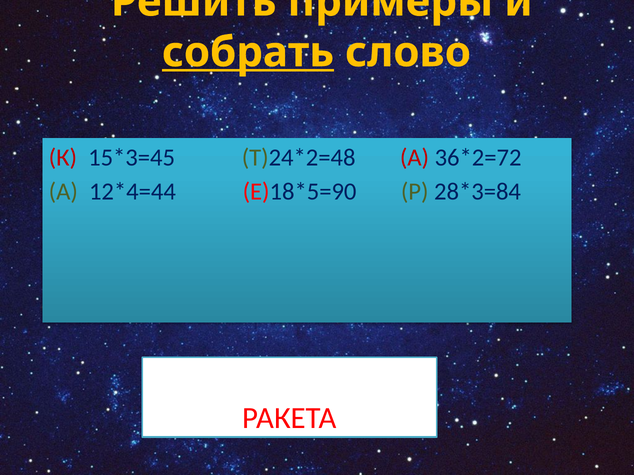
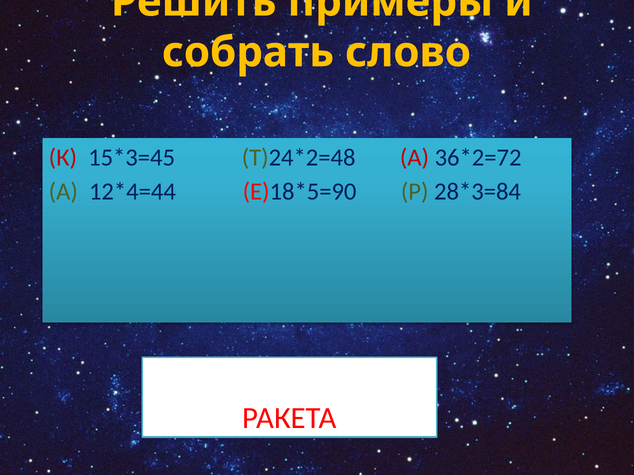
собрать underline: present -> none (248, 52)
